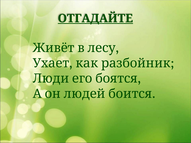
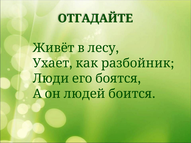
ОТГАДАЙТЕ underline: present -> none (95, 18)
